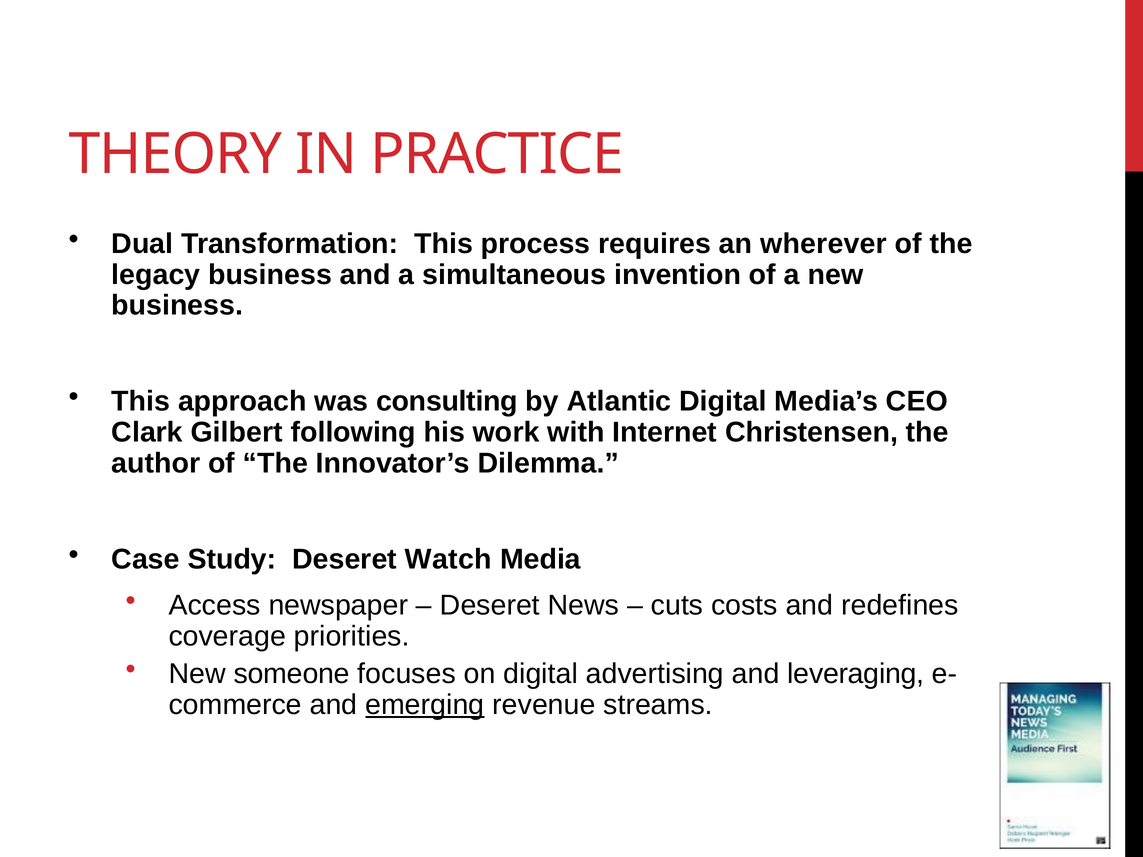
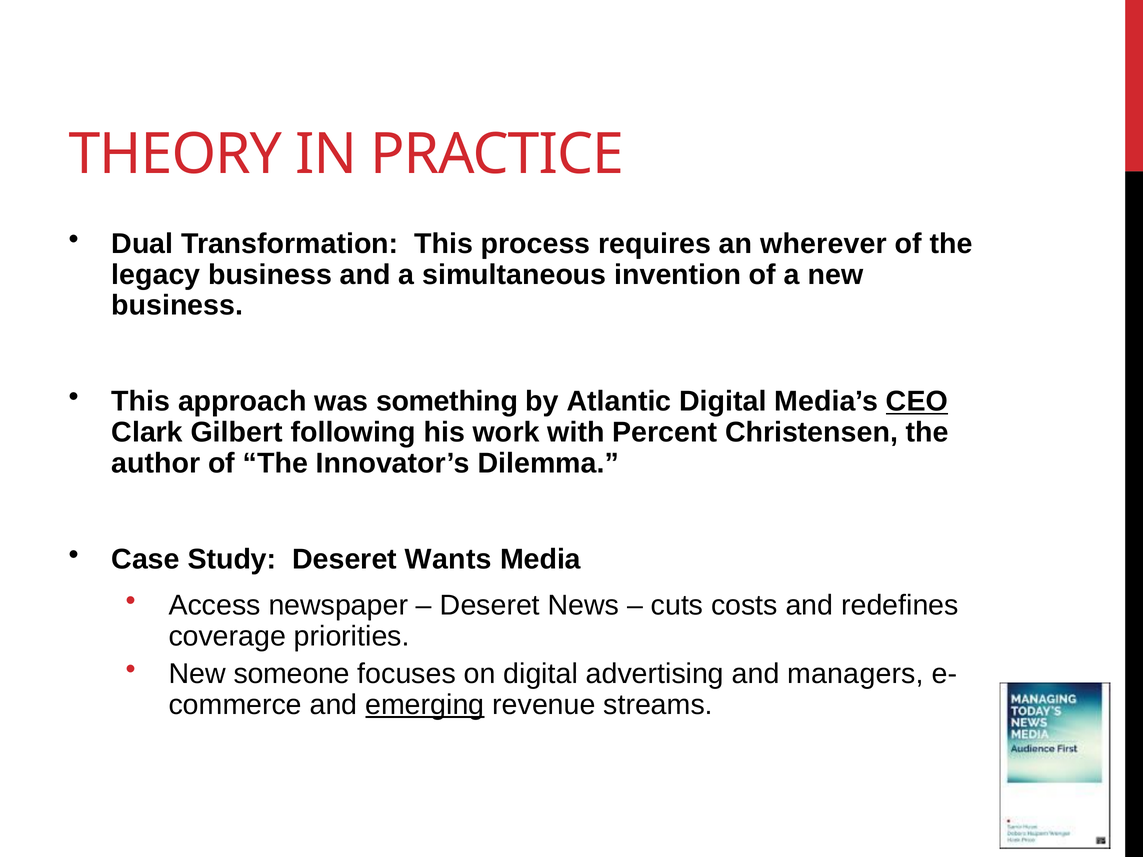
consulting: consulting -> something (447, 402)
CEO underline: none -> present (917, 402)
Internet: Internet -> Percent (665, 432)
Watch: Watch -> Wants (448, 559)
leveraging: leveraging -> managers (856, 674)
